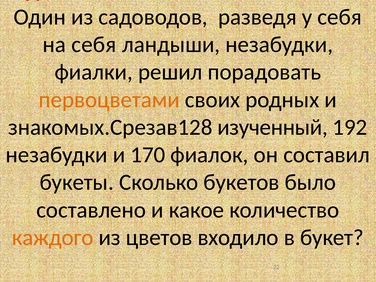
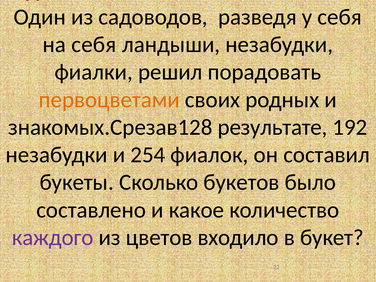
изученный: изученный -> результате (273, 127)
170: 170 -> 254 (148, 155)
каждого colour: orange -> purple (53, 238)
